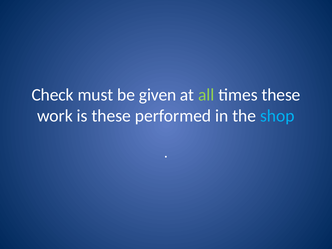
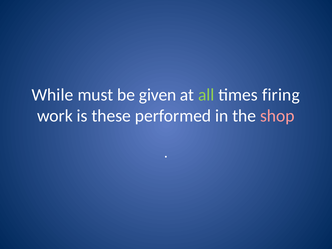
Check: Check -> While (52, 95)
times these: these -> firing (281, 95)
shop colour: light blue -> pink (277, 116)
